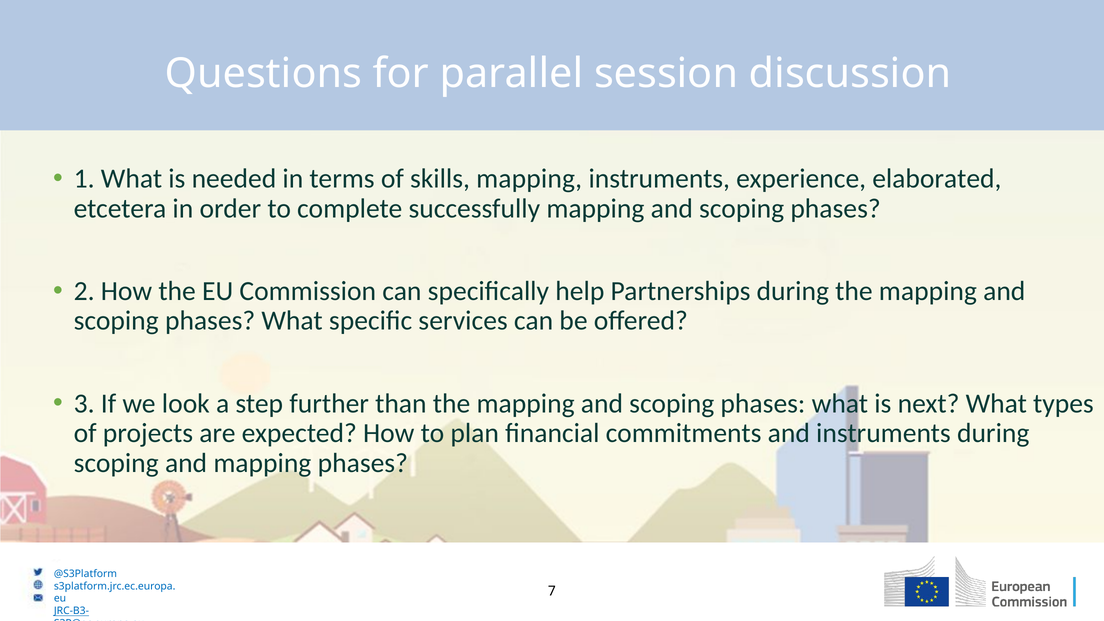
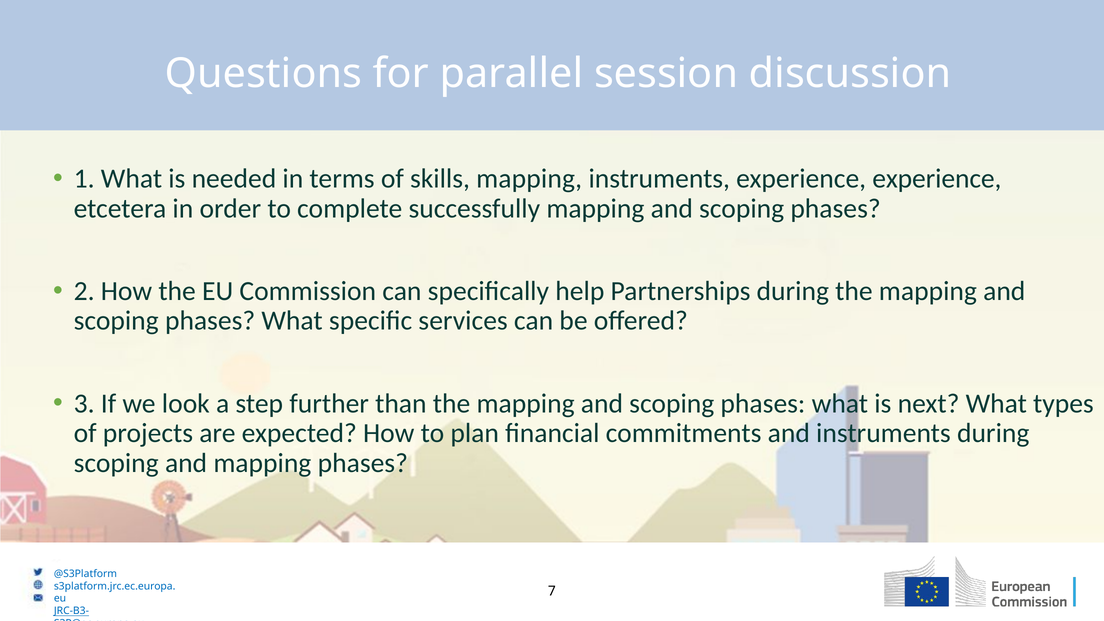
experience elaborated: elaborated -> experience (937, 179)
